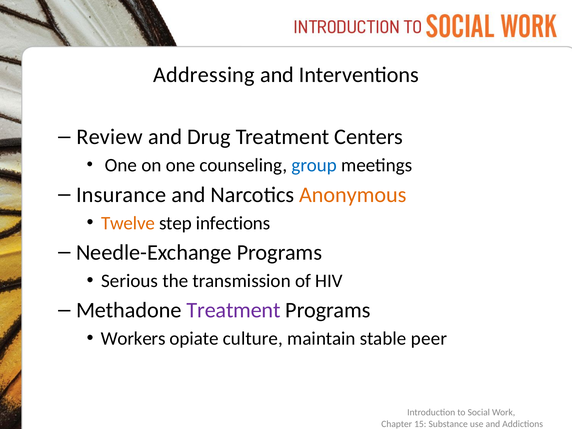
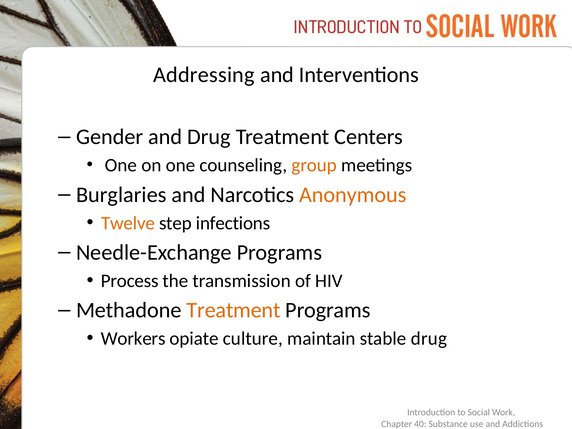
Review: Review -> Gender (110, 137)
group colour: blue -> orange (314, 165)
Insurance: Insurance -> Burglaries (121, 195)
Serious: Serious -> Process (130, 281)
Treatment colour: purple -> orange (234, 310)
stable peer: peer -> drug (429, 339)
15: 15 -> 40 (420, 424)
